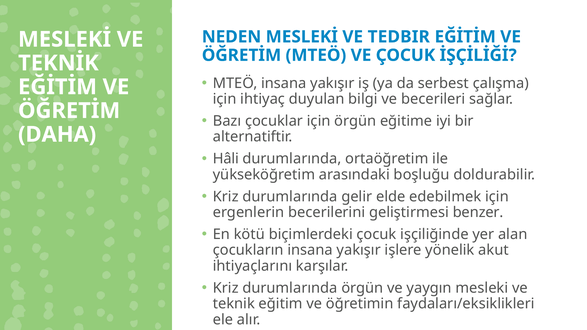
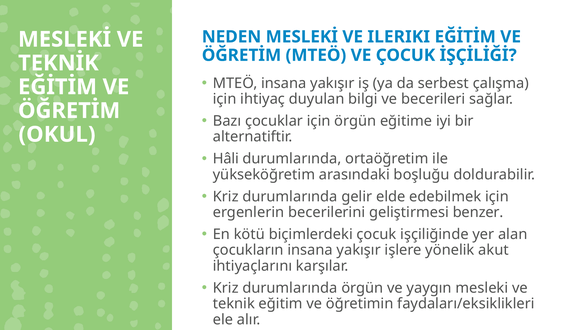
TEDBIR: TEDBIR -> ILERIKI (399, 37)
DAHA: DAHA -> OKUL (57, 135)
